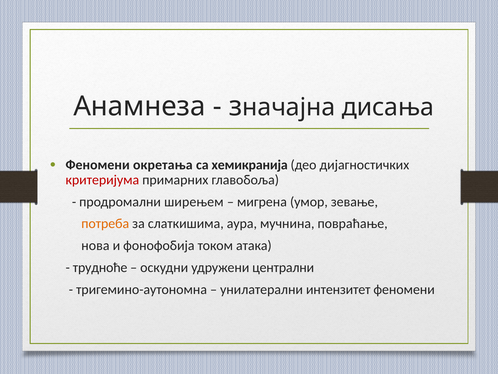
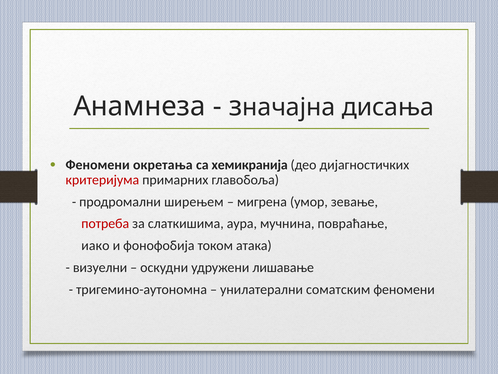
потреба colour: orange -> red (105, 223)
нова: нова -> иако (95, 245)
трудноће: трудноће -> визуелни (100, 267)
централни: централни -> лишaвaњe (283, 267)
интензитет: интензитет -> соматским (338, 289)
